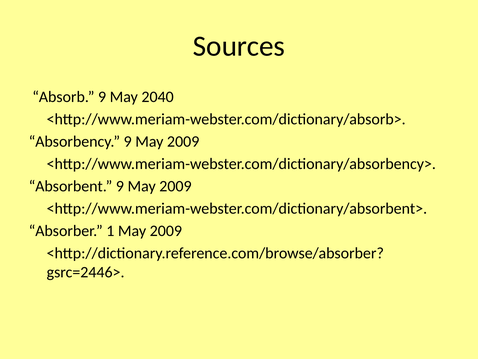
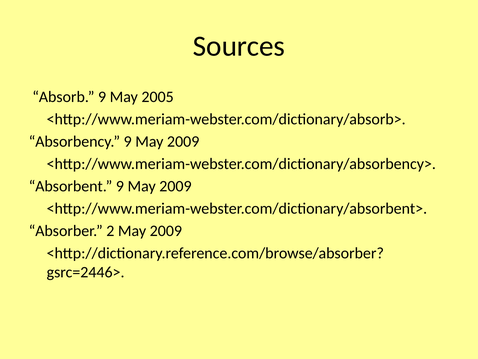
2040: 2040 -> 2005 (158, 97)
1: 1 -> 2 (110, 231)
